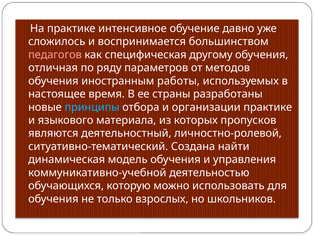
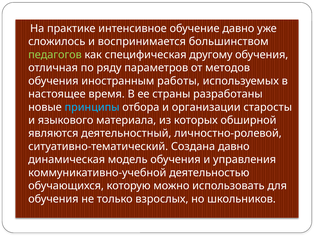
педагогов colour: pink -> light green (55, 55)
организации практике: практике -> старосты (268, 107)
пропусков: пропусков -> обширной (248, 120)
Создана найти: найти -> давно (234, 146)
